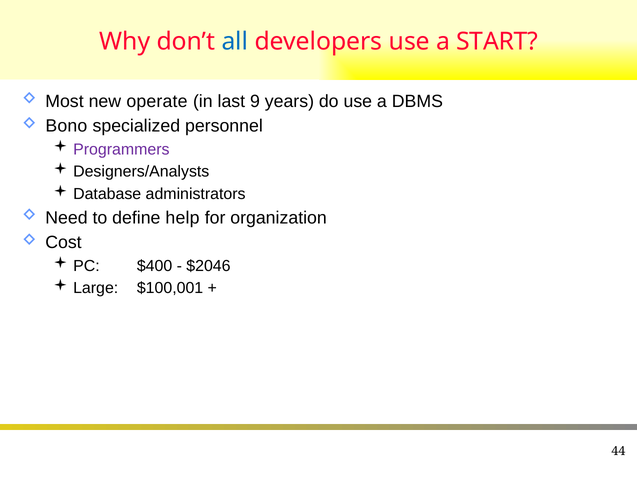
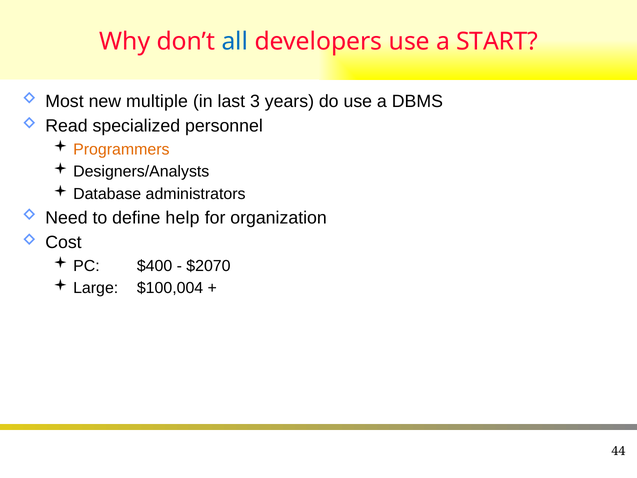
operate: operate -> multiple (157, 101)
9: 9 -> 3 (255, 101)
Bono: Bono -> Read (66, 126)
Programmers colour: purple -> orange (121, 149)
$2046: $2046 -> $2070 (208, 266)
$100,001: $100,001 -> $100,004 (170, 288)
